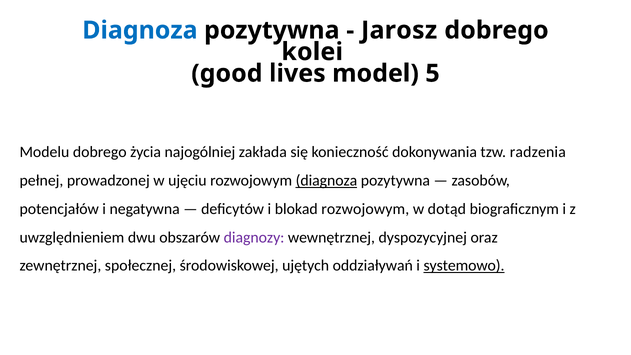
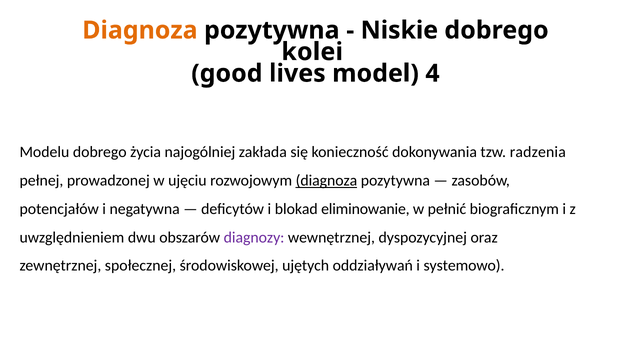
Diagnoza colour: blue -> orange (140, 30)
Jarosz: Jarosz -> Niskie (399, 30)
5: 5 -> 4 (433, 73)
blokad rozwojowym: rozwojowym -> eliminowanie (365, 209)
dotąd: dotąd -> pełnić (447, 209)
systemowo underline: present -> none (464, 266)
